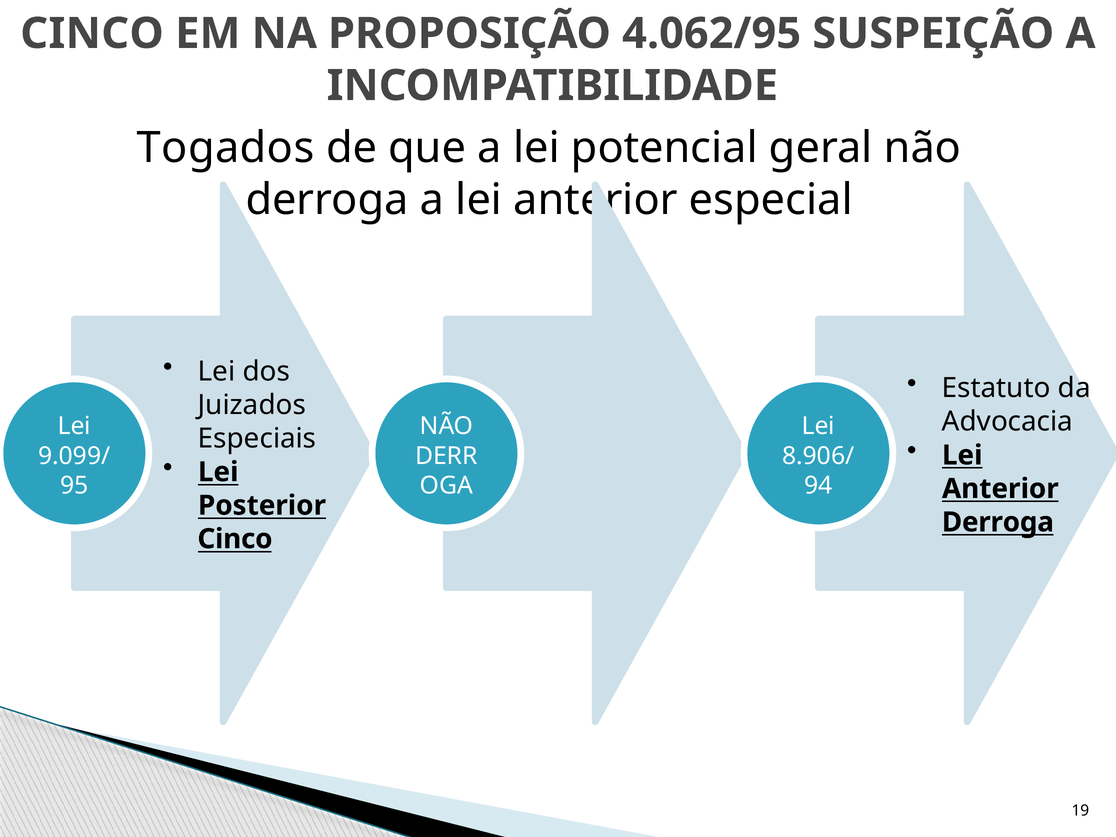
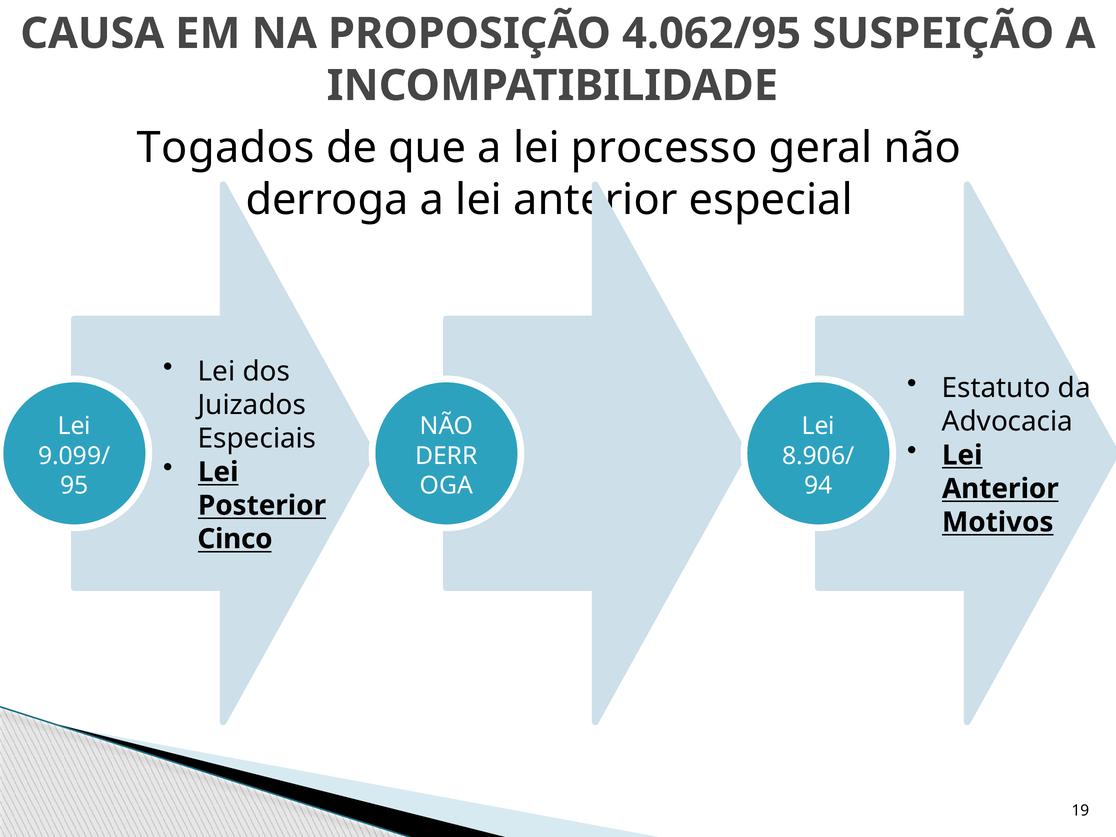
CINCO: CINCO -> CAUSA (92, 34)
potencial: potencial -> processo (664, 148)
Derroga: Derroga -> Motivos (998, 522)
